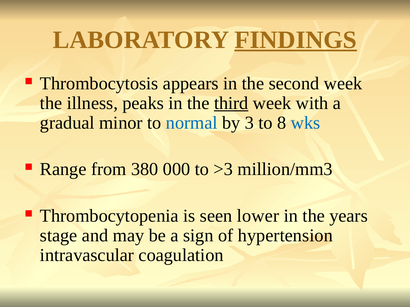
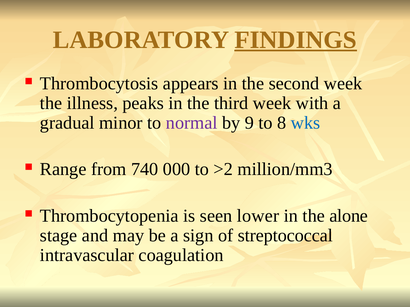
third underline: present -> none (231, 103)
normal colour: blue -> purple (192, 123)
3: 3 -> 9 (249, 123)
380: 380 -> 740 (145, 170)
>3: >3 -> >2 (223, 170)
years: years -> alone (349, 216)
hypertension: hypertension -> streptococcal (285, 236)
